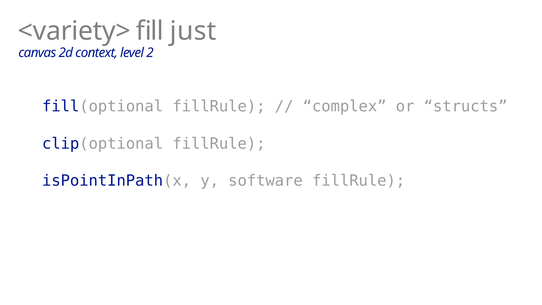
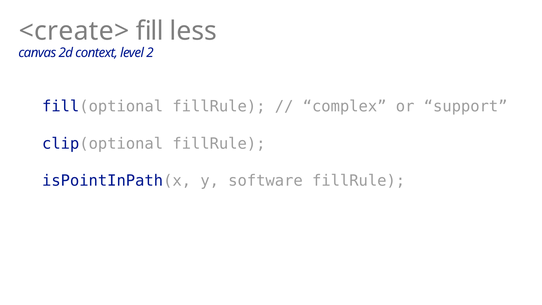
<variety>: <variety> -> <create> (74, 31)
just: just -> less (193, 31)
structs: structs -> support (466, 106)
